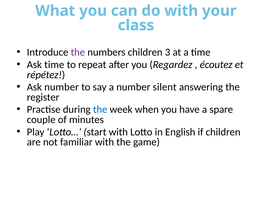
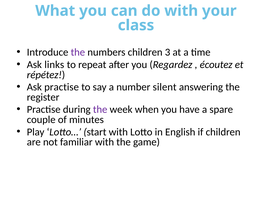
Ask time: time -> links (54, 65)
Ask number: number -> practise (62, 87)
the colour: blue -> purple (100, 109)
